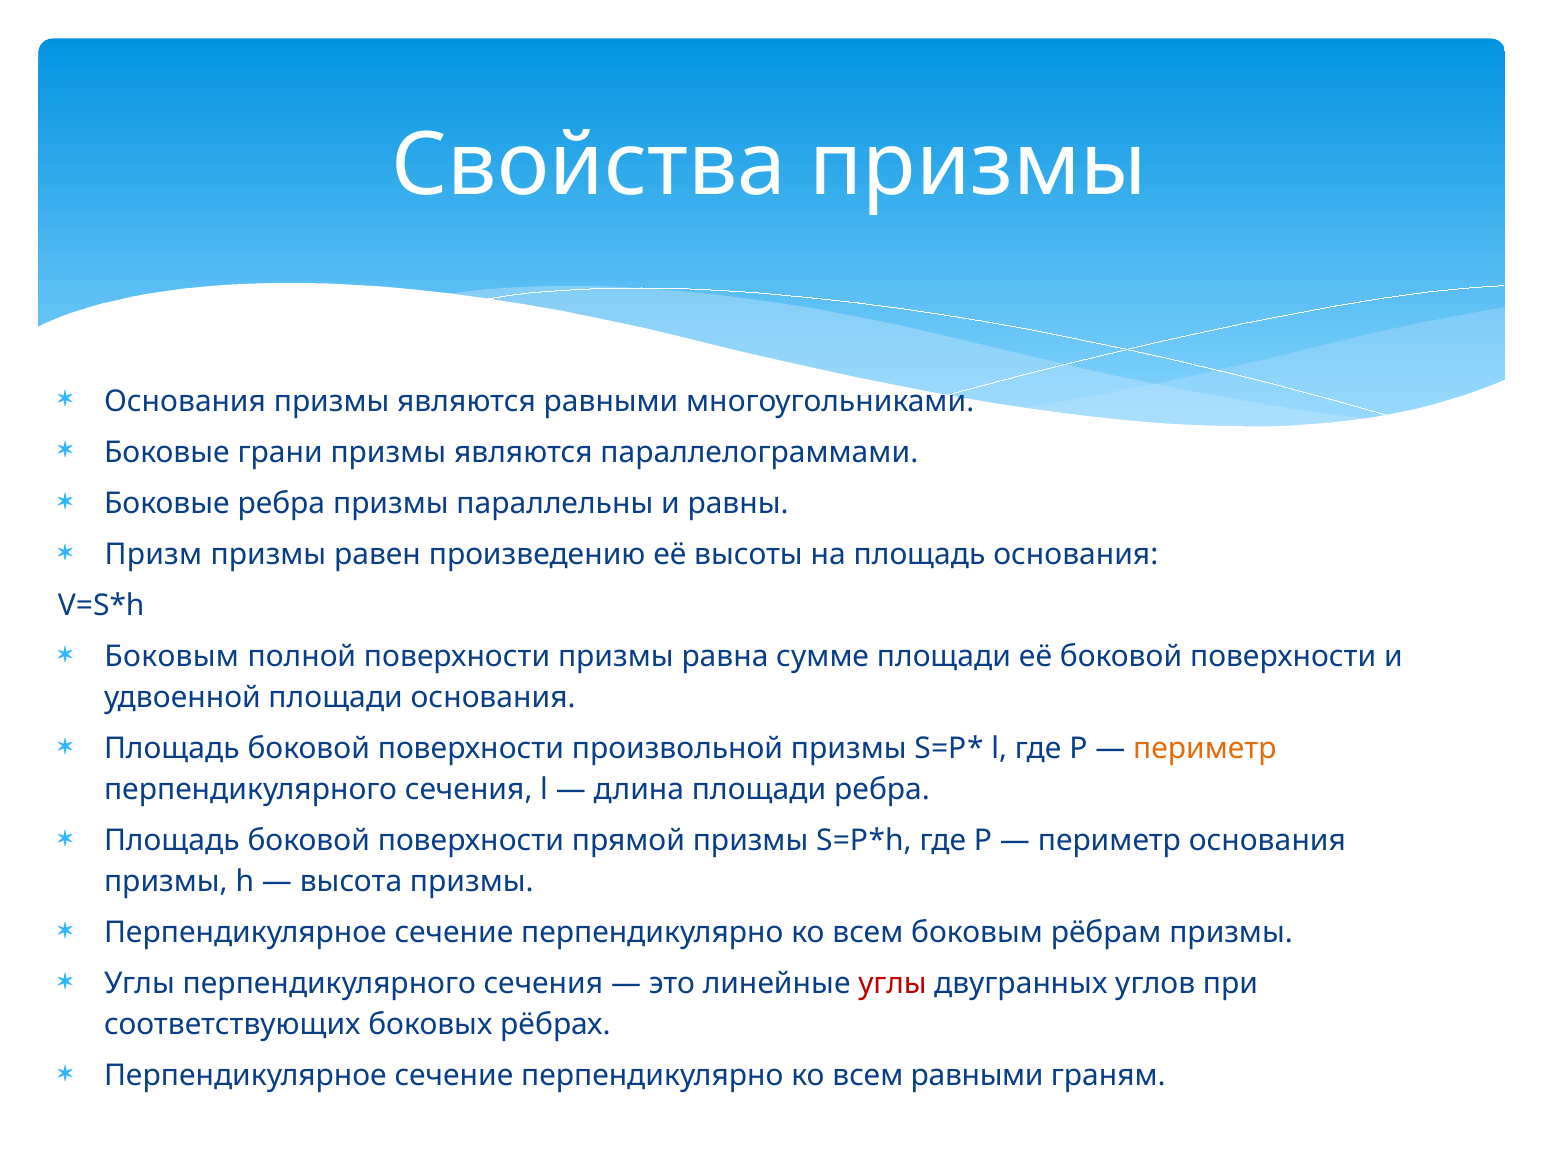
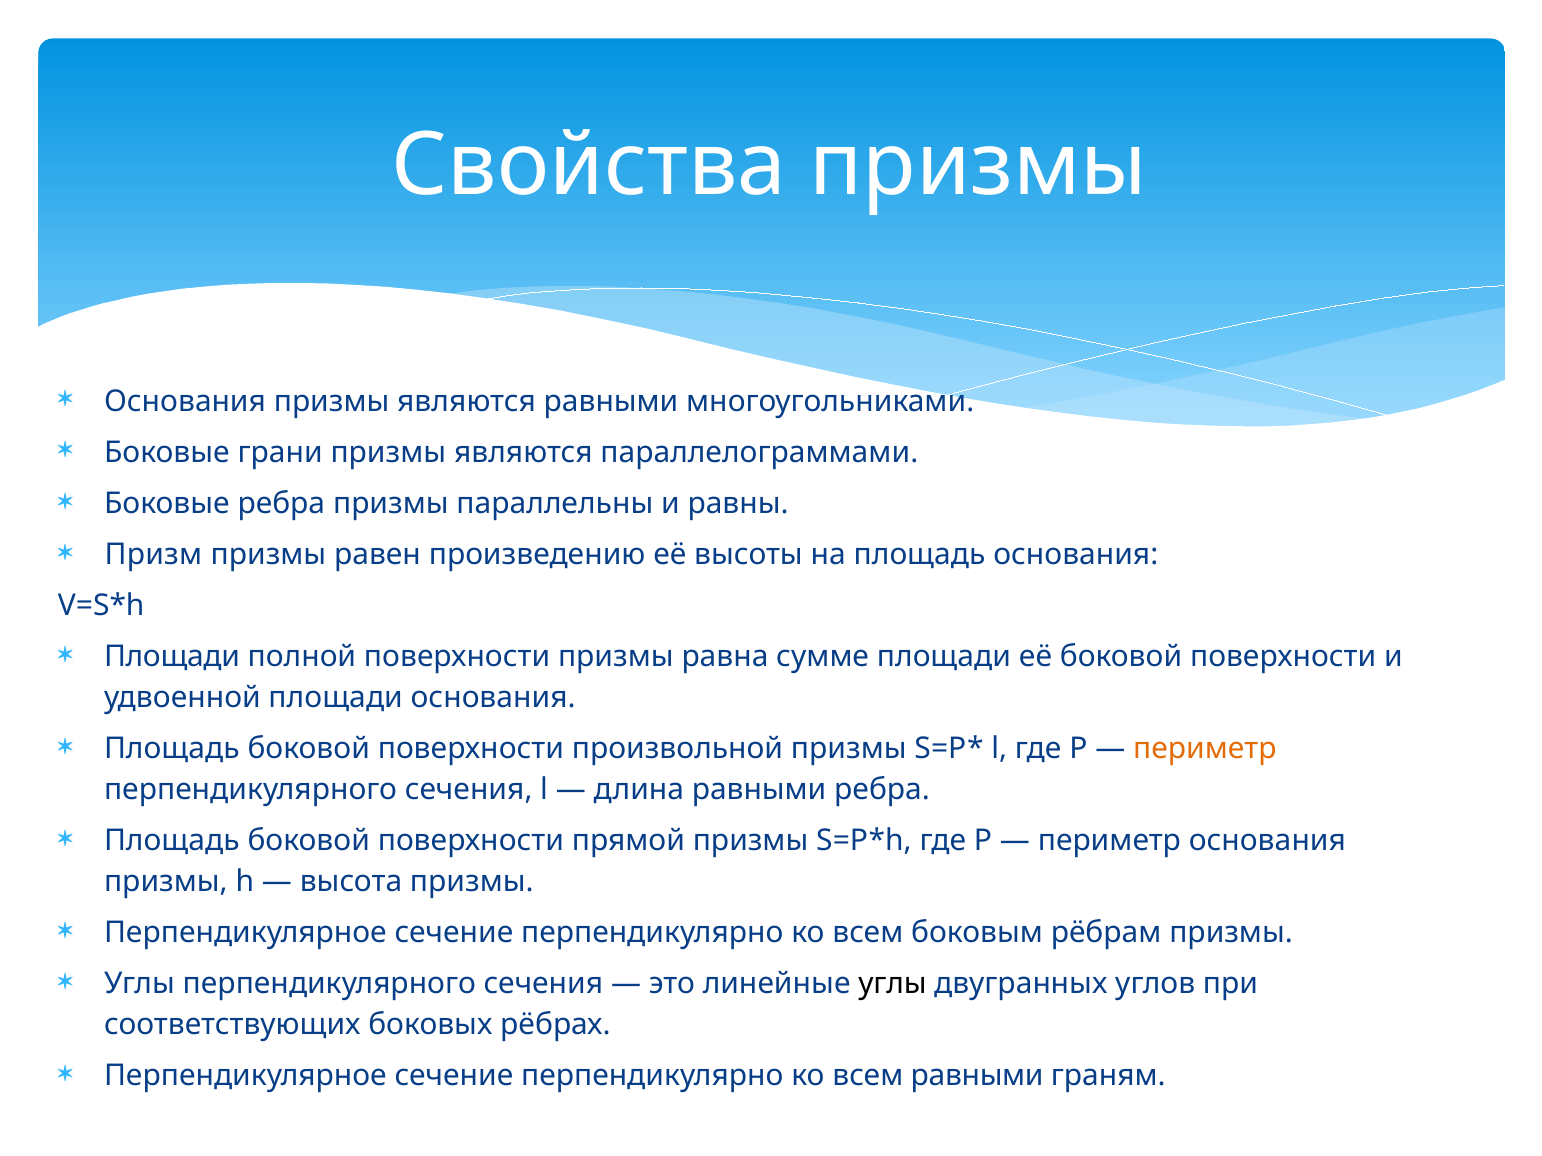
Боковым: Боковым -> Площади (172, 657)
длина площади: площади -> равными (759, 790)
углы colour: red -> black (892, 984)
